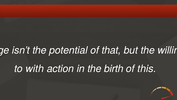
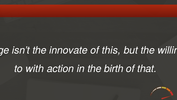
potential: potential -> innovate (68, 50)
that: that -> this (111, 50)
this: this -> that (147, 68)
